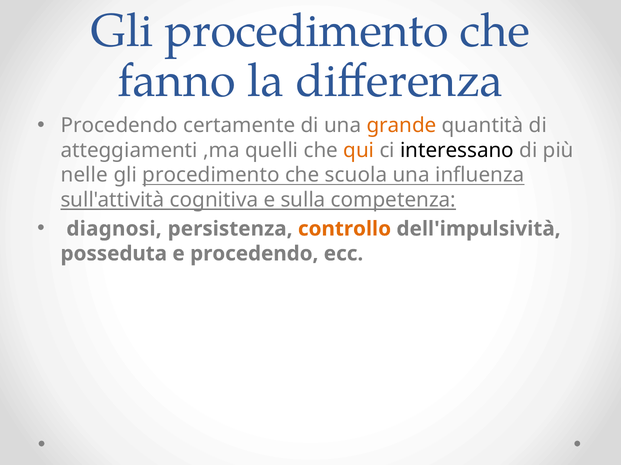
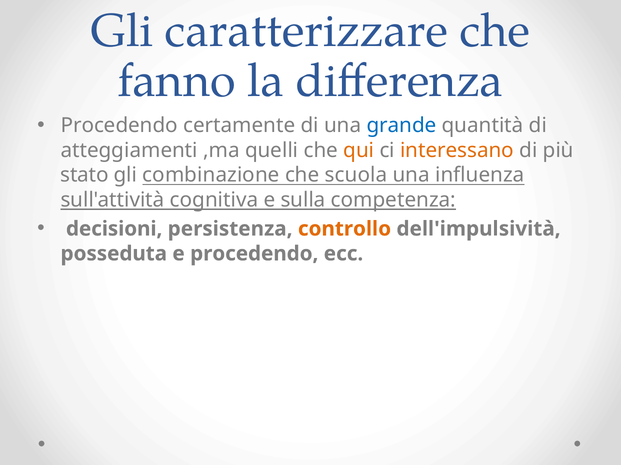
procedimento: procedimento -> caratterizzare (306, 31)
grande colour: orange -> blue (402, 126)
interessano colour: black -> orange (457, 150)
nelle: nelle -> stato (85, 175)
procedimento: procedimento -> combinazione (211, 175)
diagnosi: diagnosi -> decisioni (114, 229)
